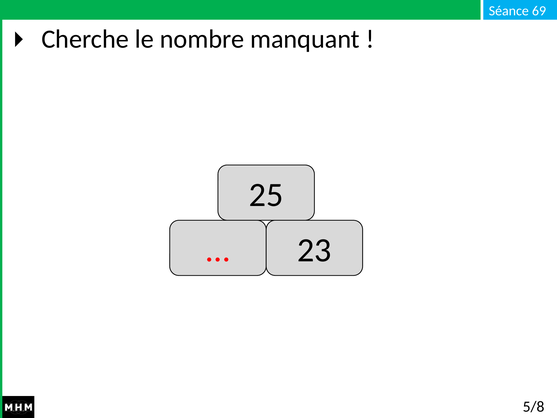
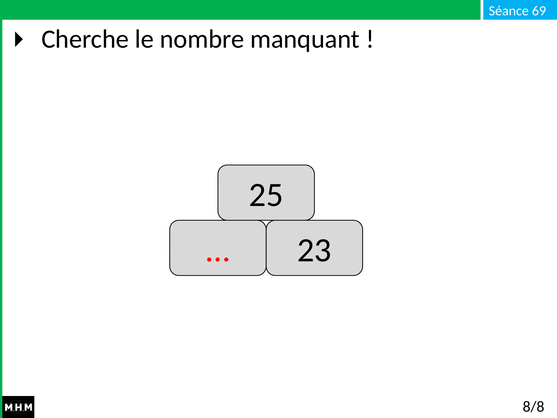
5/8: 5/8 -> 8/8 (534, 406)
